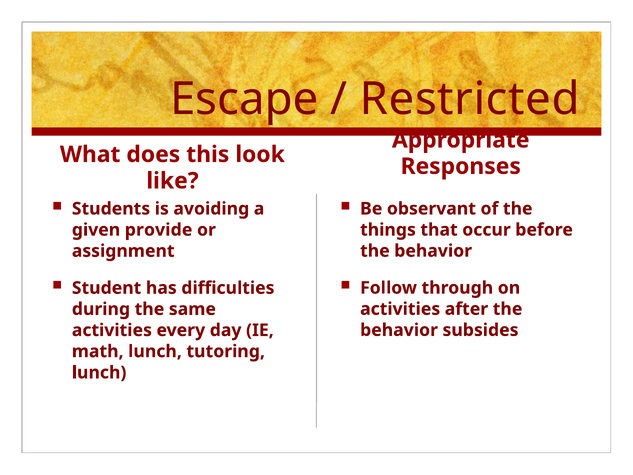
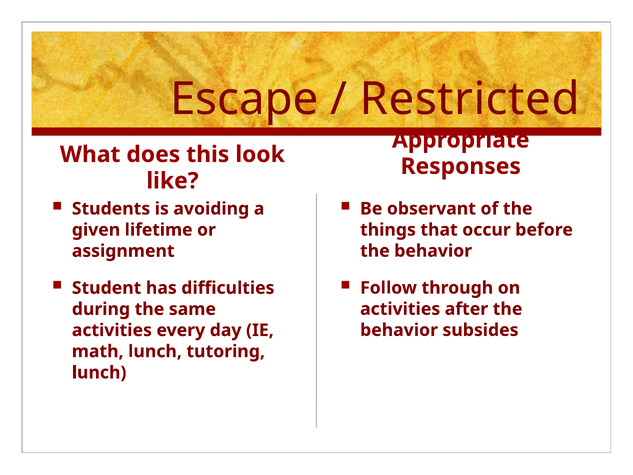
provide: provide -> lifetime (159, 230)
